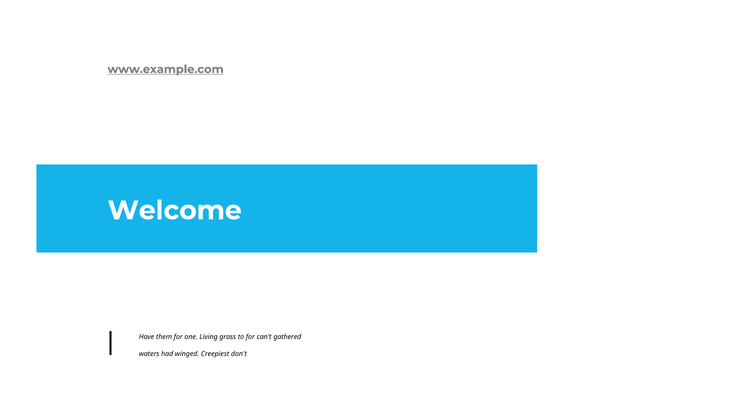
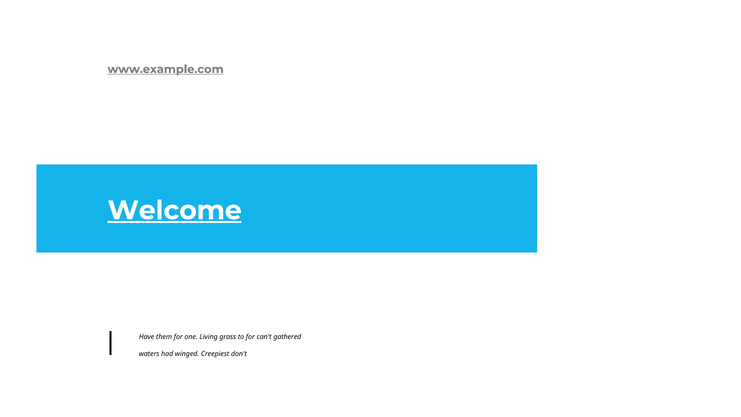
Welcome underline: none -> present (175, 210)
